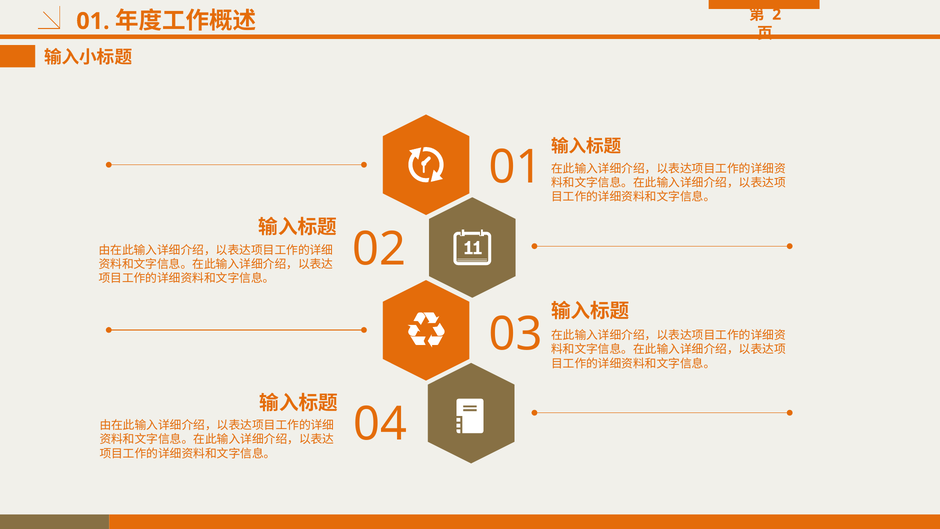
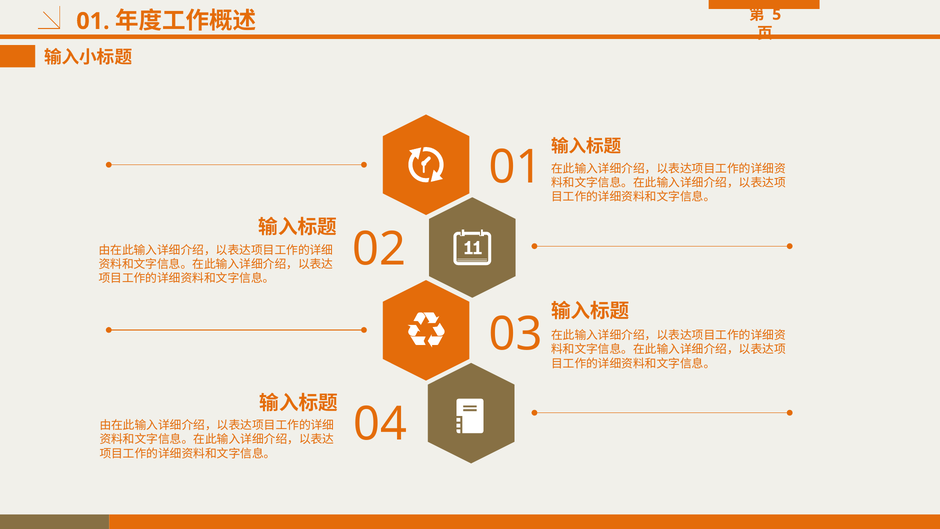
2: 2 -> 5 (777, 15)
